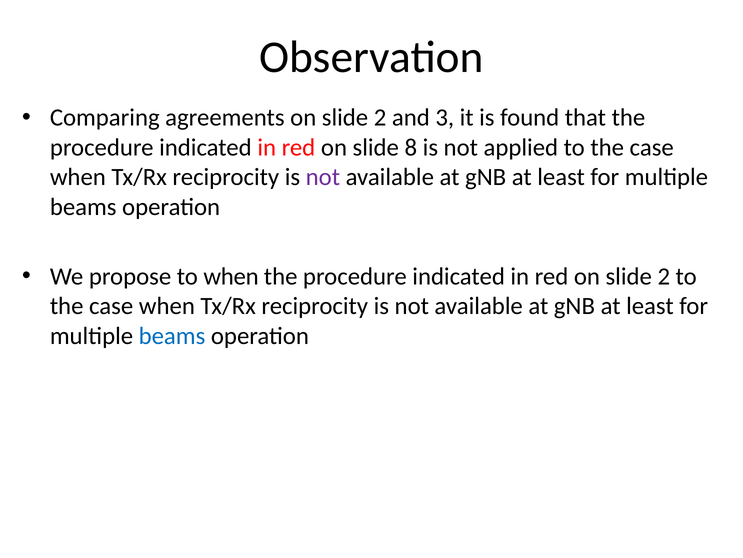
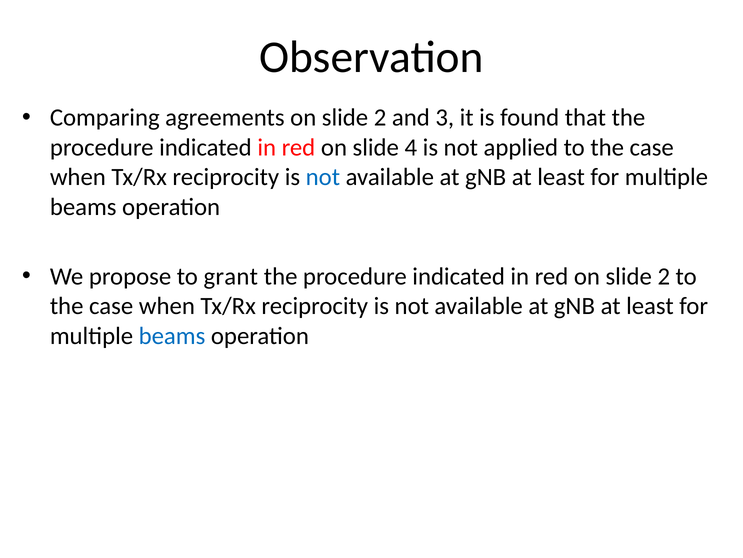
8: 8 -> 4 (411, 147)
not colour: purple -> blue (323, 177)
to when: when -> grant (231, 276)
